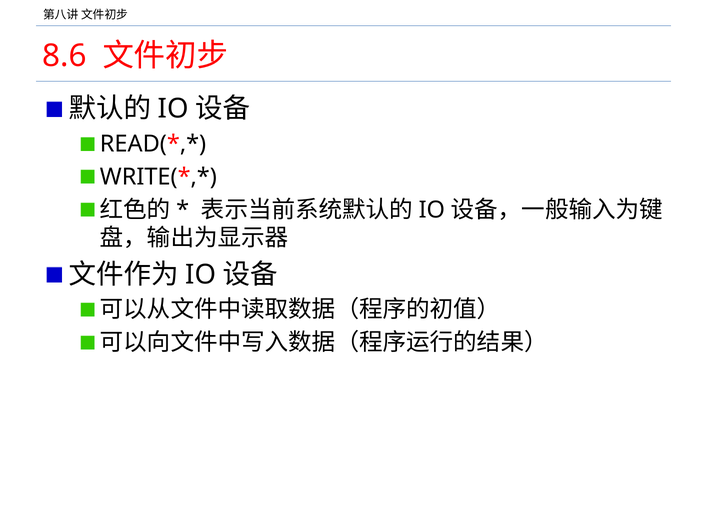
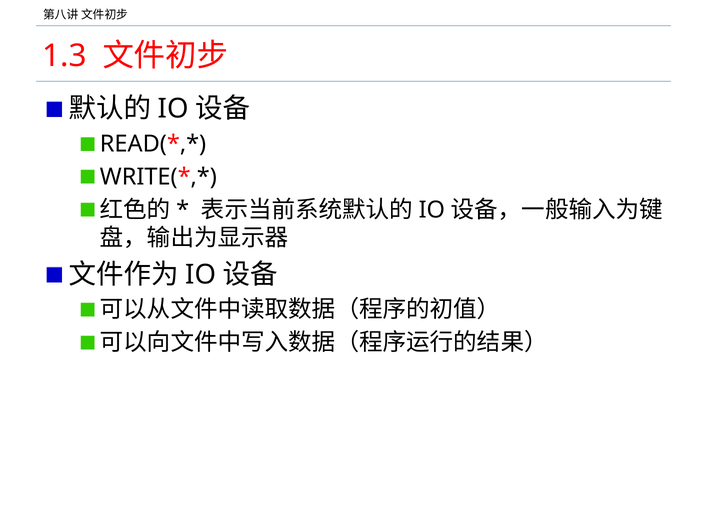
8.6: 8.6 -> 1.3 (65, 56)
